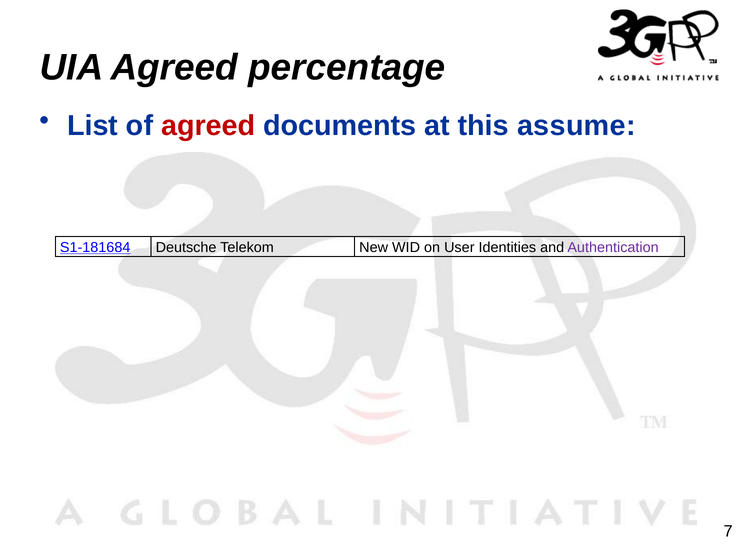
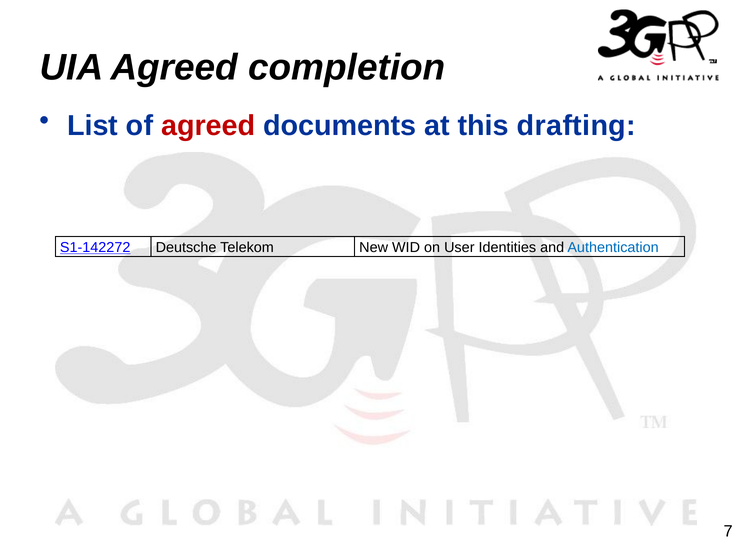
percentage: percentage -> completion (347, 68)
assume: assume -> drafting (576, 126)
S1-181684: S1-181684 -> S1-142272 (95, 247)
Authentication colour: purple -> blue (613, 247)
